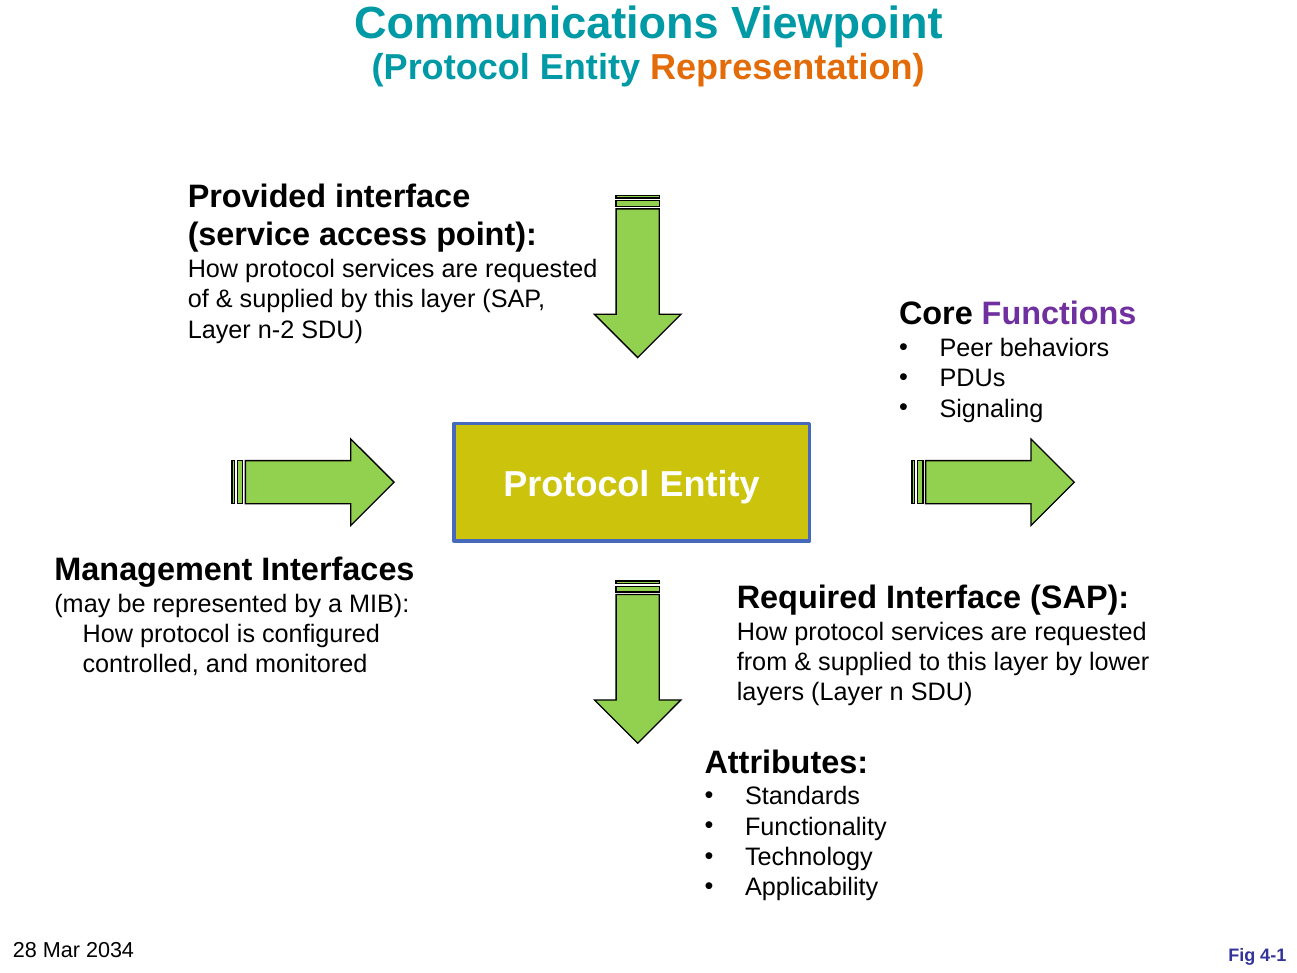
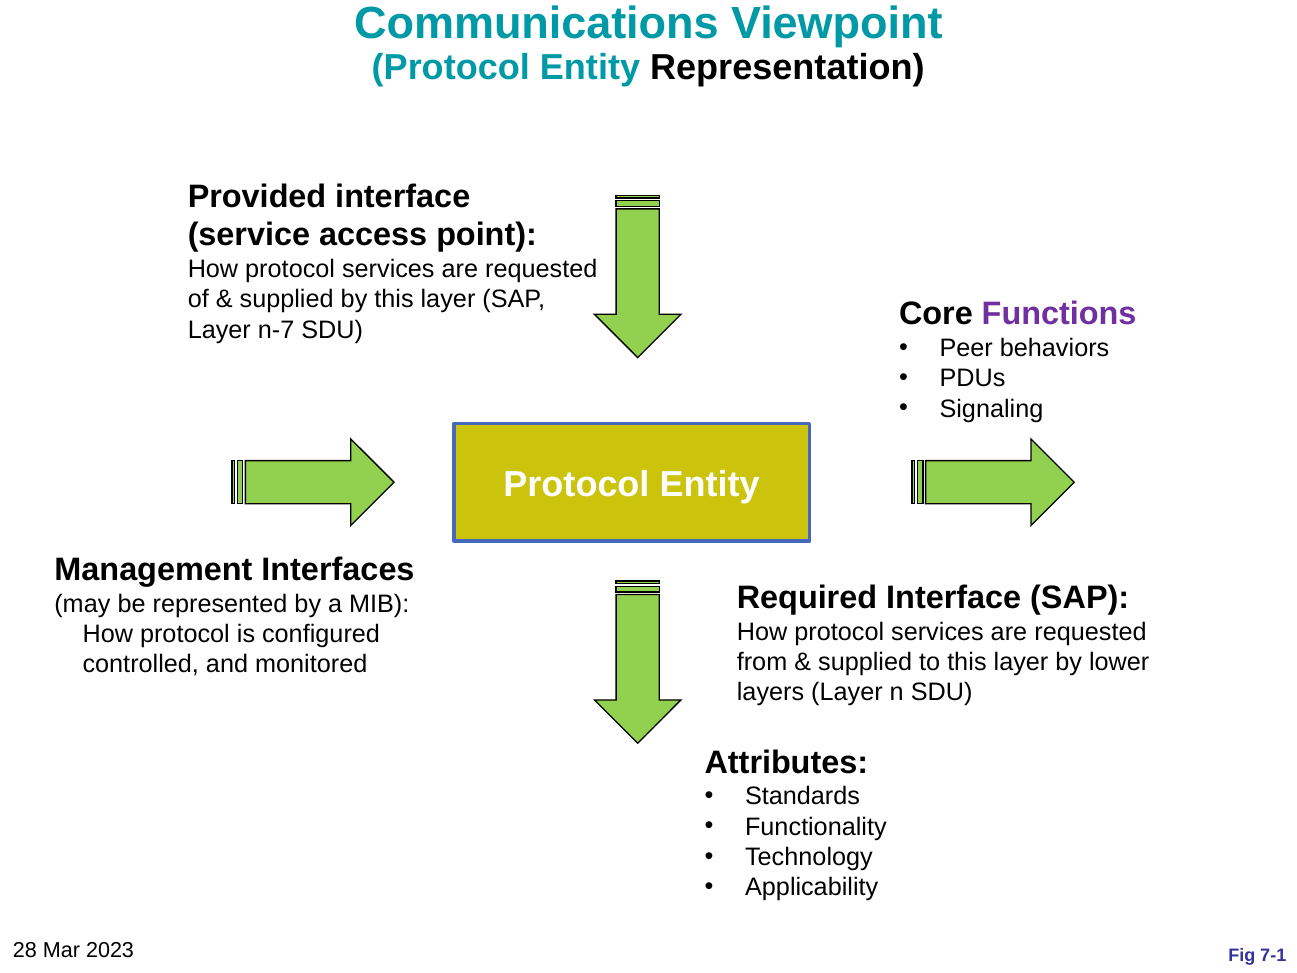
Representation colour: orange -> black (787, 67)
n-2: n-2 -> n-7 (276, 330)
2034: 2034 -> 2023 (110, 950)
4-1: 4-1 -> 7-1 (1273, 955)
